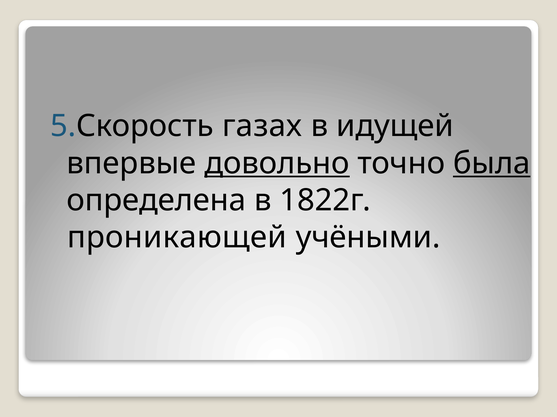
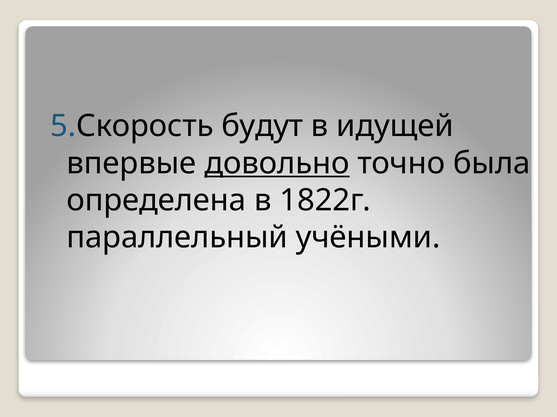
газах: газах -> будут (262, 126)
была underline: present -> none (492, 163)
проникающей: проникающей -> параллельный (177, 238)
